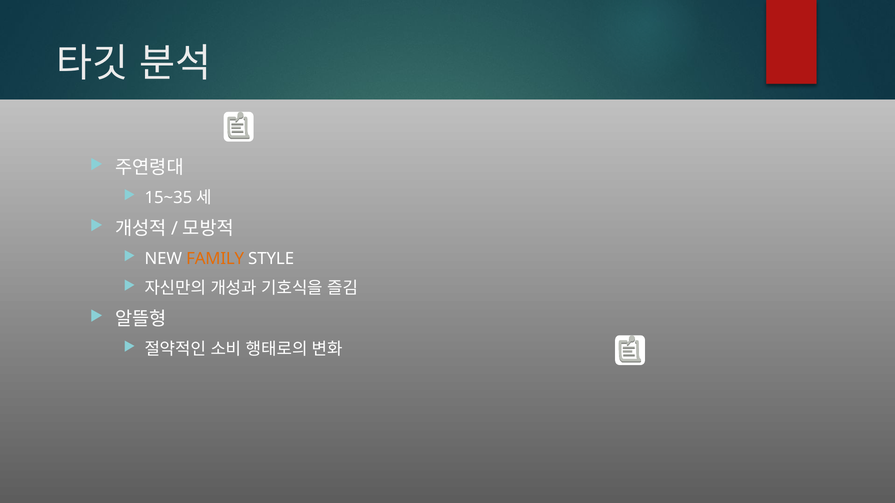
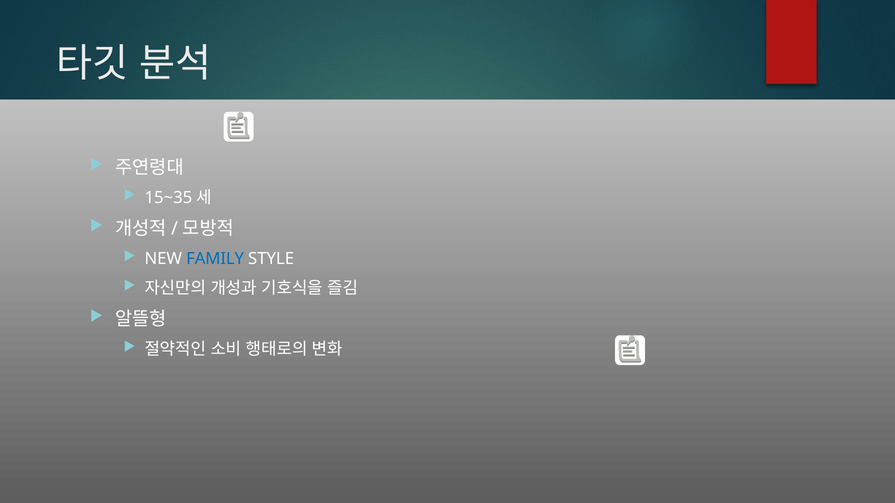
FAMILY colour: orange -> blue (215, 259)
